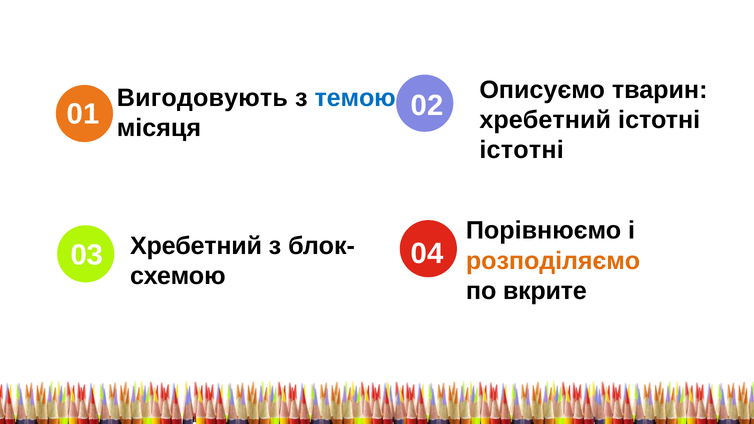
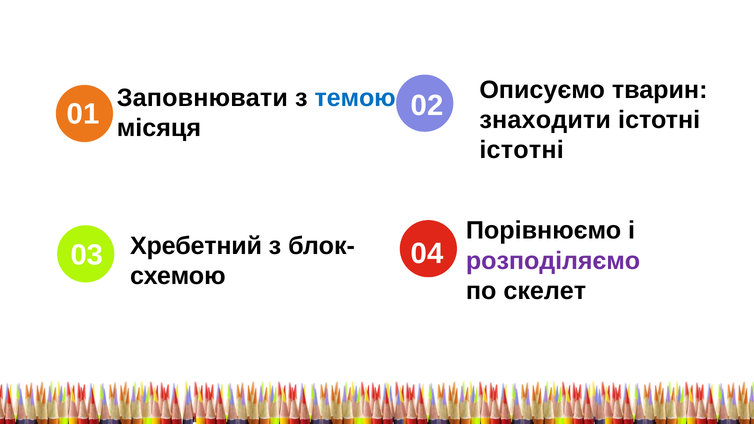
Вигодовують: Вигодовують -> Заповнювати (202, 98)
хребетний: хребетний -> знаходити (545, 120)
розподіляємо colour: orange -> purple (553, 261)
вкрите: вкрите -> скелет (545, 291)
